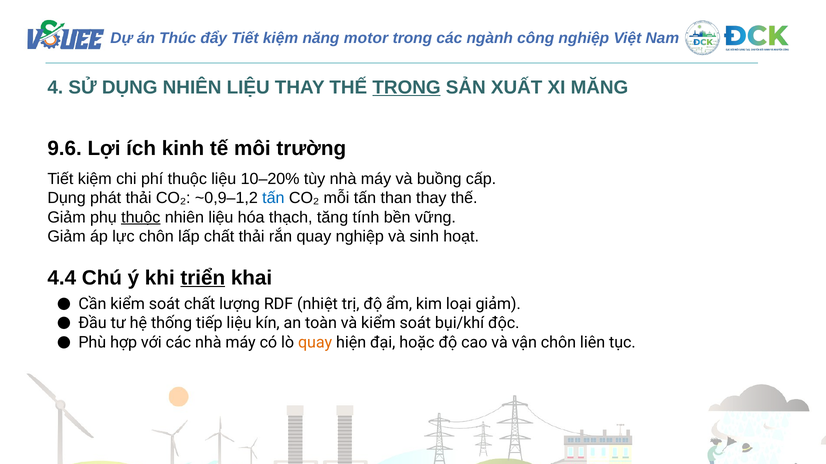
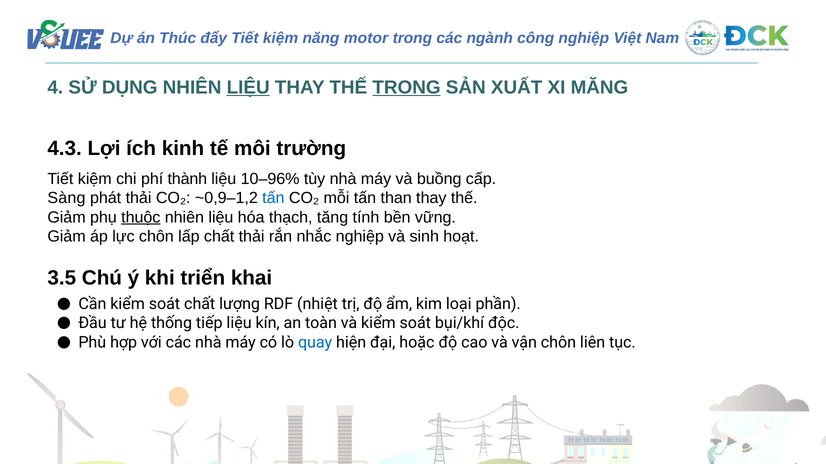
LIỆU underline: none -> present (248, 87)
9.6: 9.6 -> 4.3 (65, 149)
phí thuộc: thuộc -> thành (187, 179)
10–20%: 10–20% -> 10–96% (270, 179)
Dụng: Dụng -> Sàng (66, 198)
rắn quay: quay -> nhắc (314, 237)
4.4: 4.4 -> 3.5 (62, 278)
triển underline: present -> none (203, 278)
loại giảm: giảm -> phần (498, 304)
quay colour: orange -> blue (315, 343)
